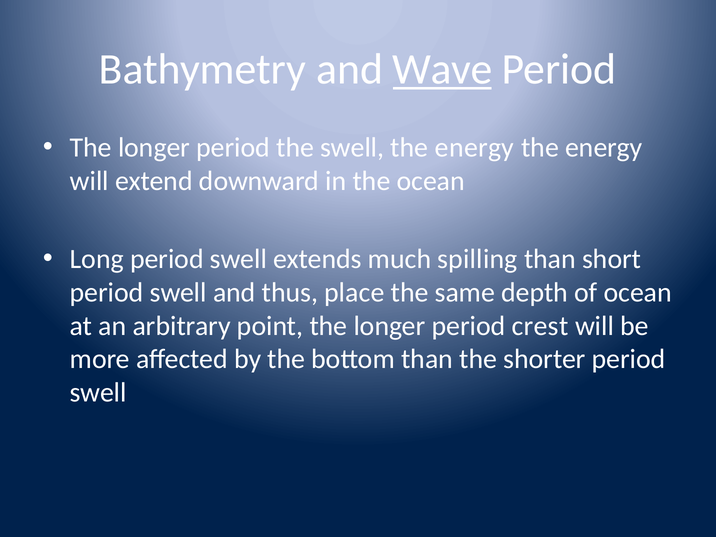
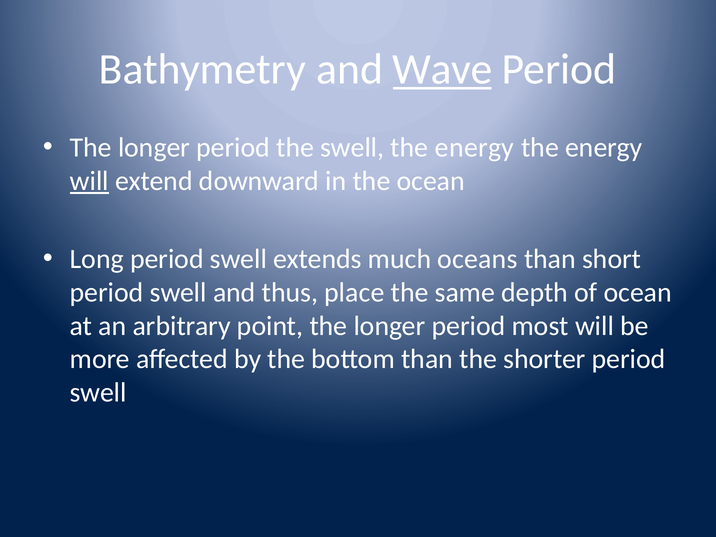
will underline: none -> present (89, 181)
spilling: spilling -> oceans (477, 259)
crest: crest -> most (540, 326)
